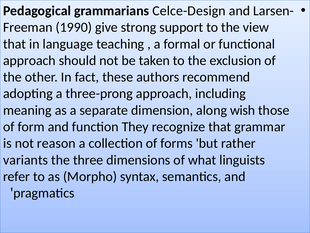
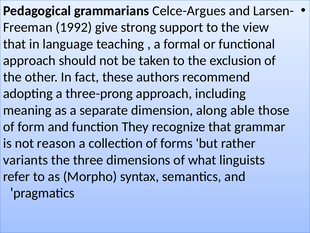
Celce-Design: Celce-Design -> Celce-Argues (189, 11)
1990: 1990 -> 1992 (74, 27)
wish: wish -> able (242, 110)
